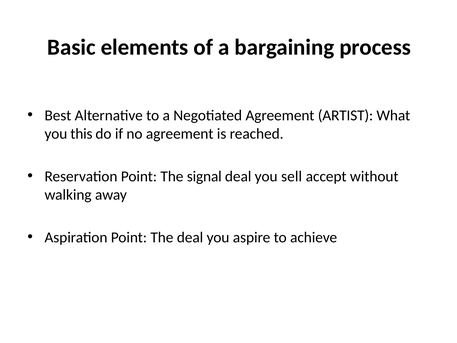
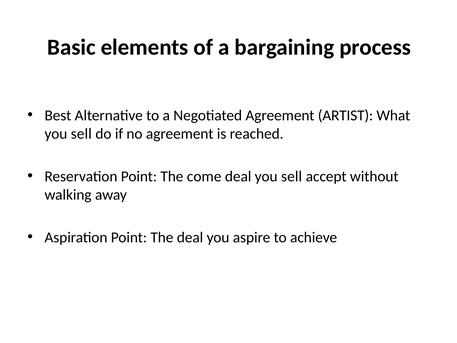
this: this -> sell (81, 134)
signal: signal -> come (204, 176)
